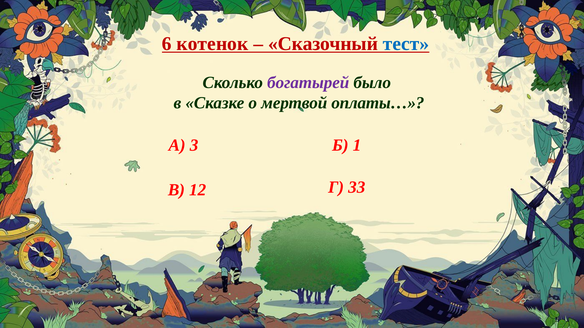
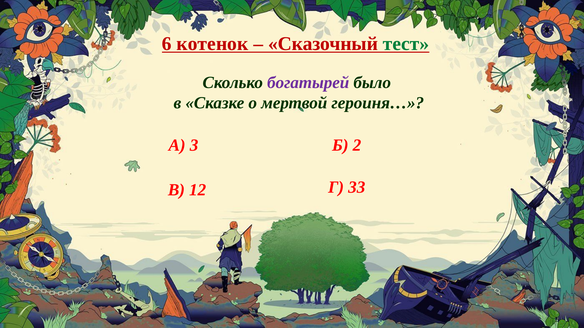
тест colour: blue -> green (406, 44)
оплаты…: оплаты… -> героиня… (378, 103)
1: 1 -> 2 (357, 145)
